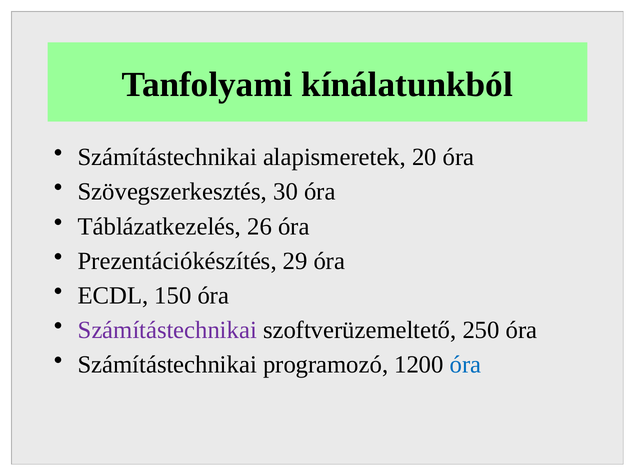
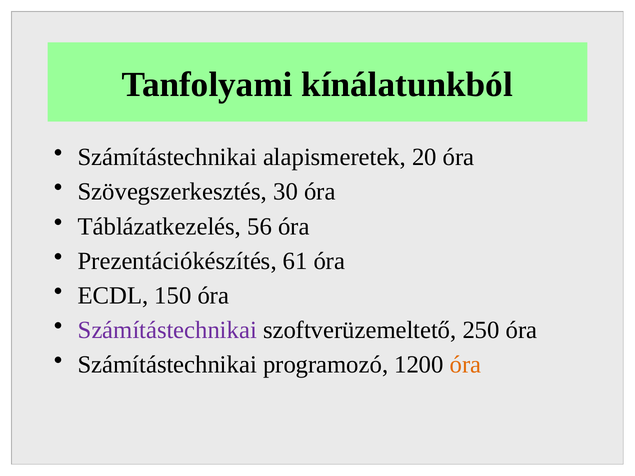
26: 26 -> 56 (260, 226)
29: 29 -> 61 (295, 261)
óra colour: blue -> orange (465, 365)
